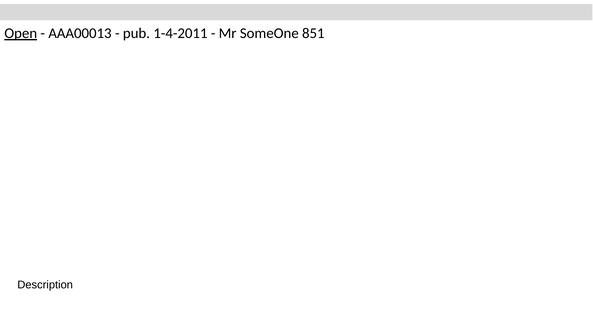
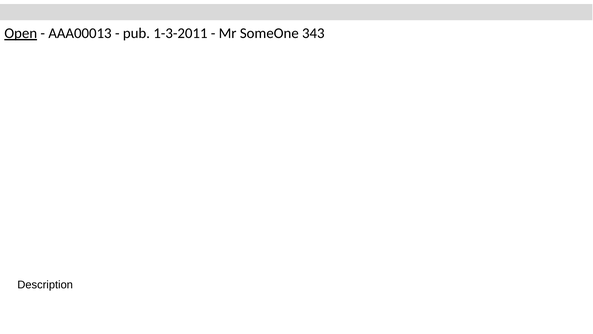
1-4-2011: 1-4-2011 -> 1-3-2011 (180, 33)
851: 851 -> 343 (313, 33)
